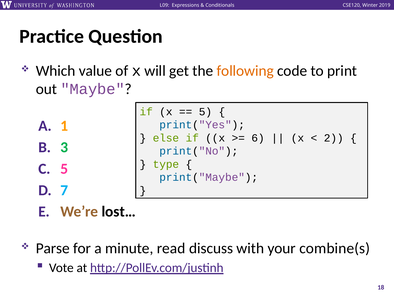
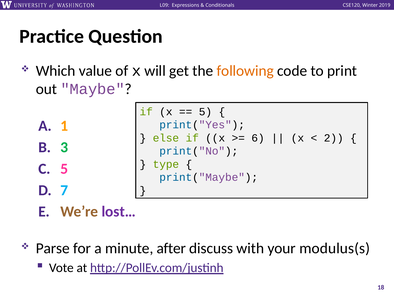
lost… colour: black -> purple (119, 212)
read: read -> after (171, 249)
combine(s: combine(s -> modulus(s (335, 249)
